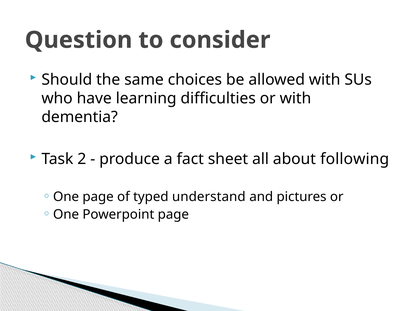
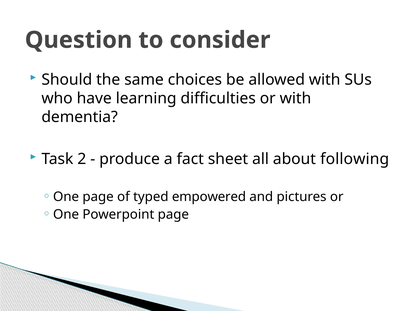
understand: understand -> empowered (209, 197)
